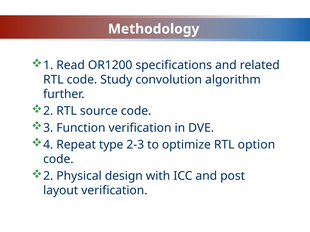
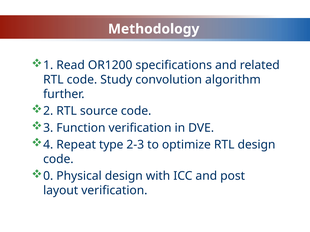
RTL option: option -> design (256, 145)
2: 2 -> 0 (48, 176)
